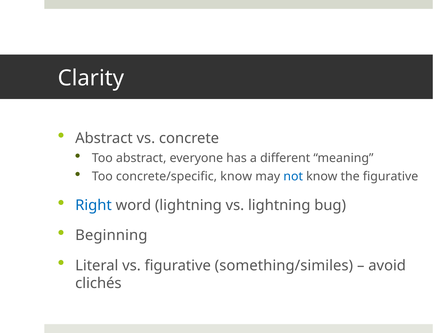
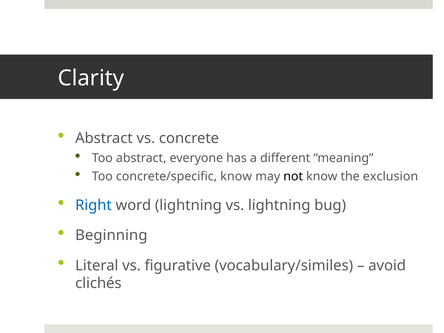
not colour: blue -> black (293, 176)
the figurative: figurative -> exclusion (391, 176)
something/similes: something/similes -> vocabulary/similes (284, 265)
